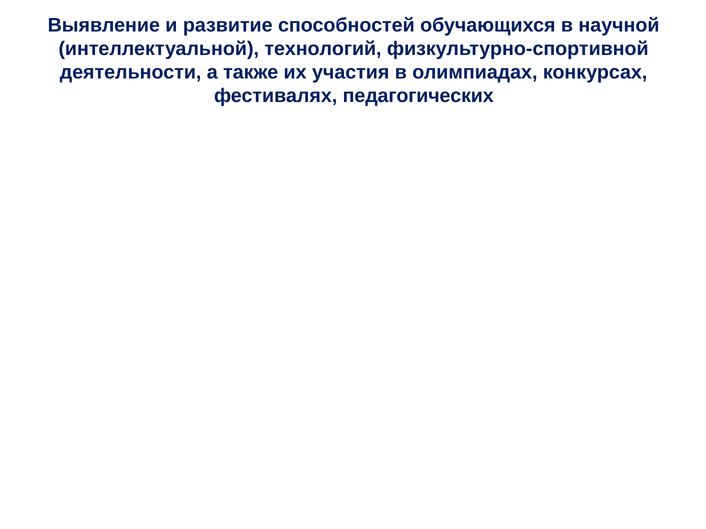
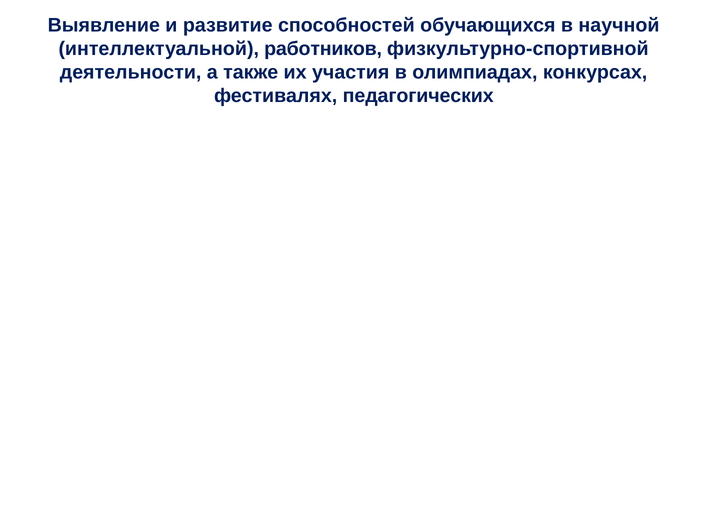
технологий: технологий -> работников (323, 49)
